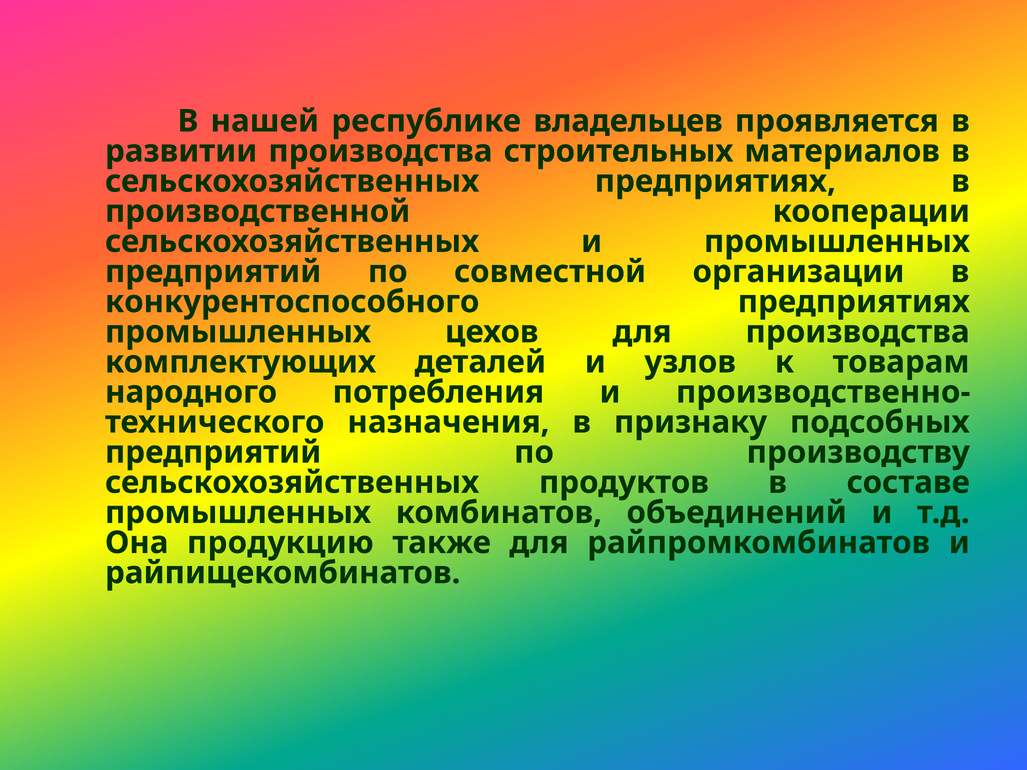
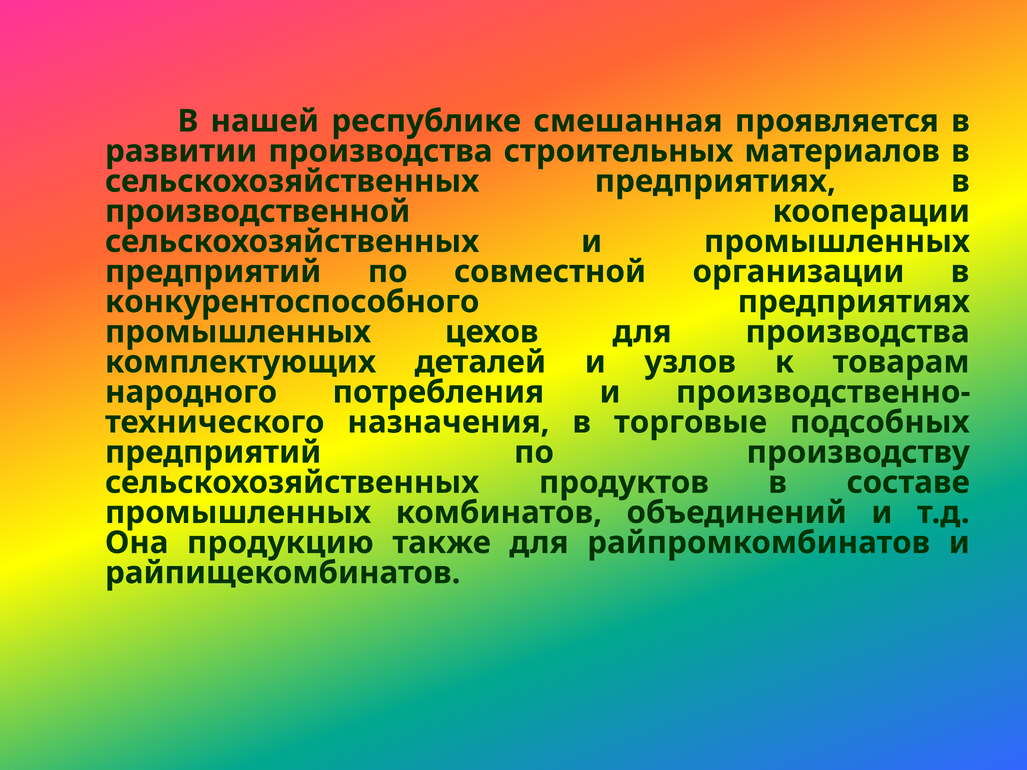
владельцев: владельцев -> смешанная (628, 121)
признаку: признаку -> торговые (691, 422)
